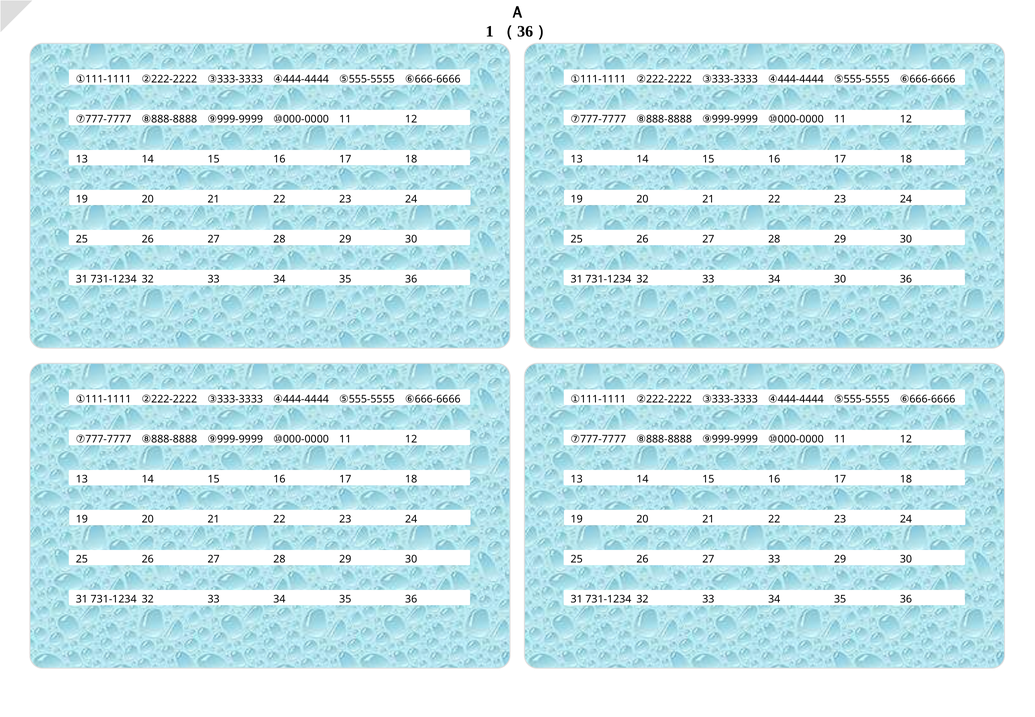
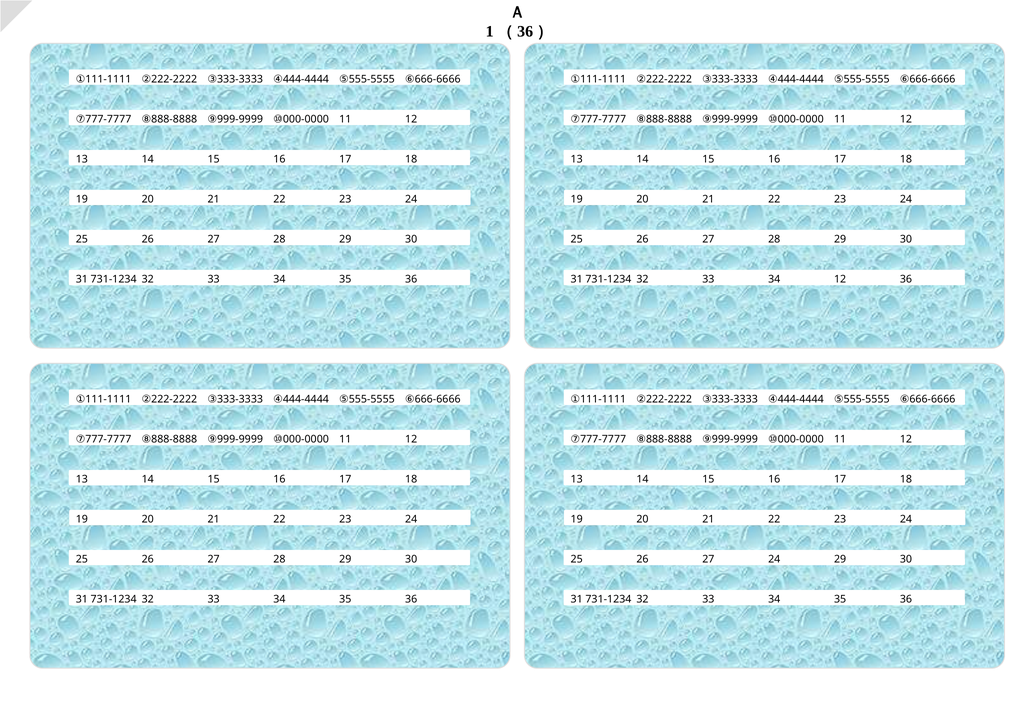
34 30: 30 -> 12 (840, 279)
27 33: 33 -> 24 (774, 559)
